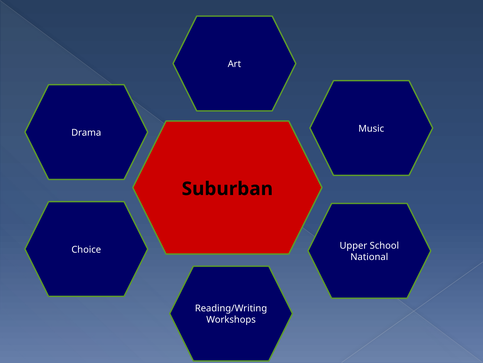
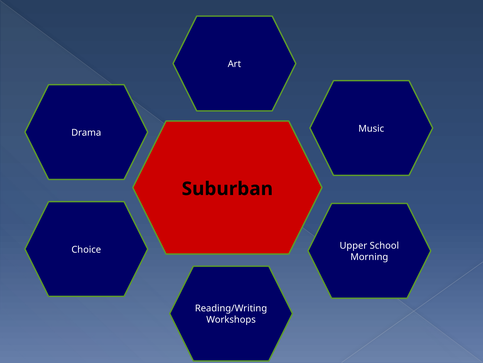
National: National -> Morning (369, 257)
